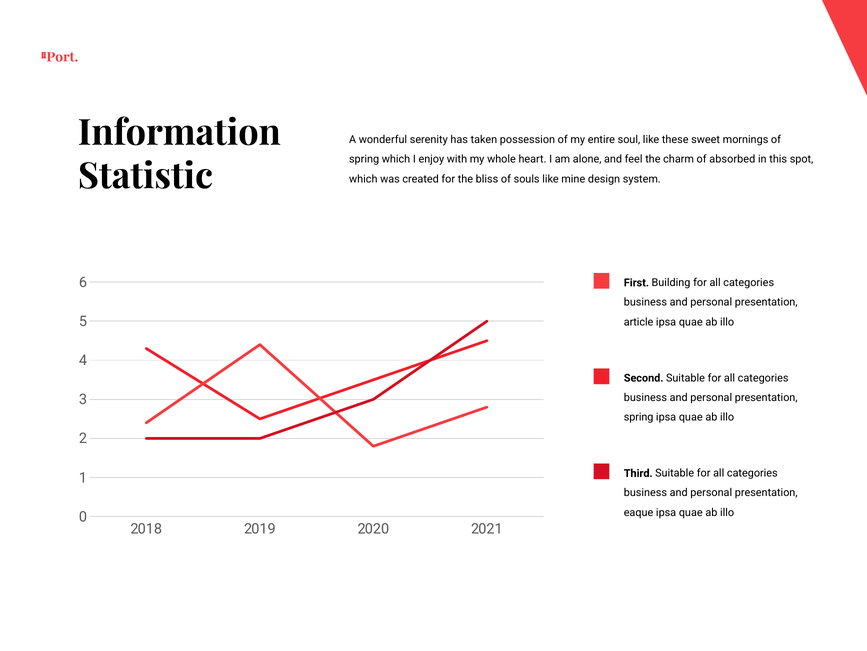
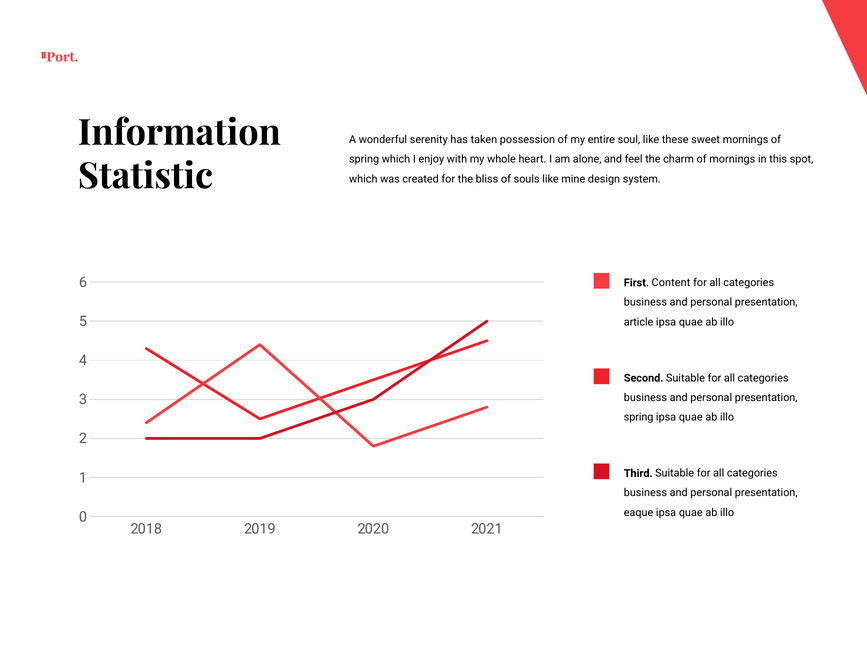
of absorbed: absorbed -> mornings (732, 159)
Building: Building -> Content (671, 282)
